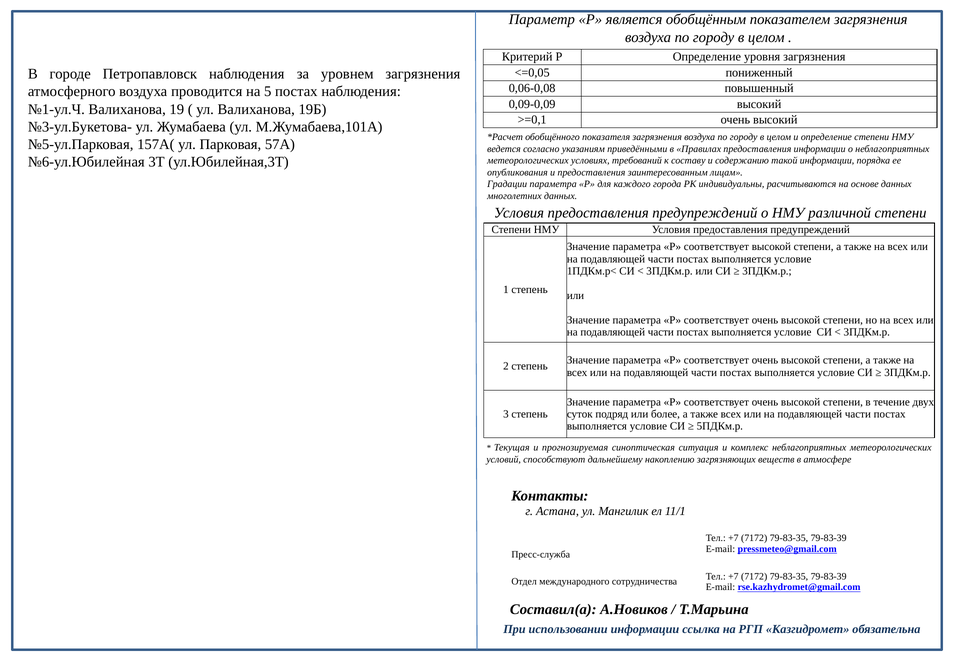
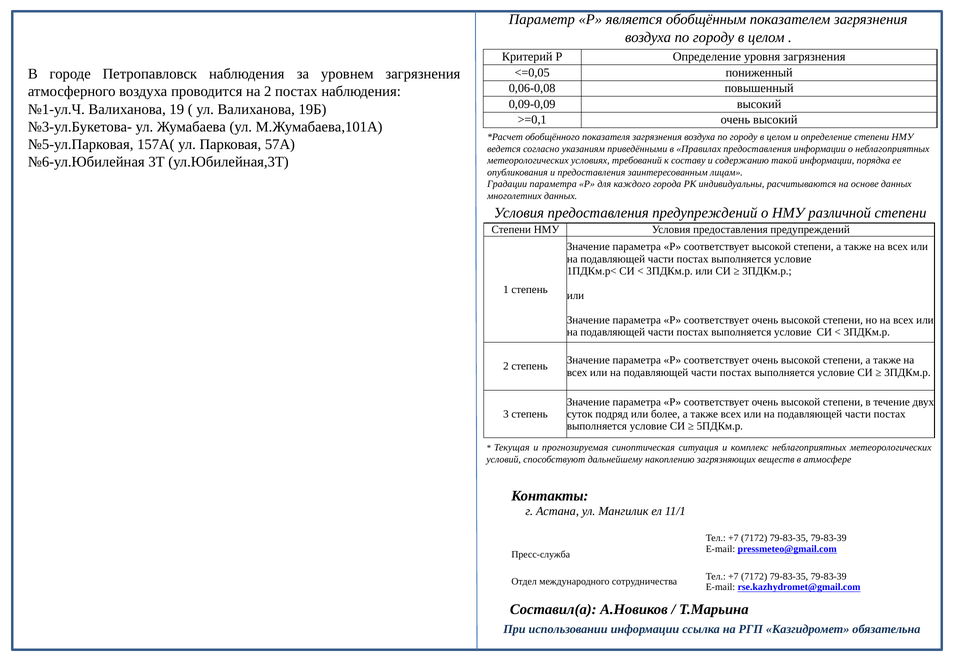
на 5: 5 -> 2 (268, 92)
